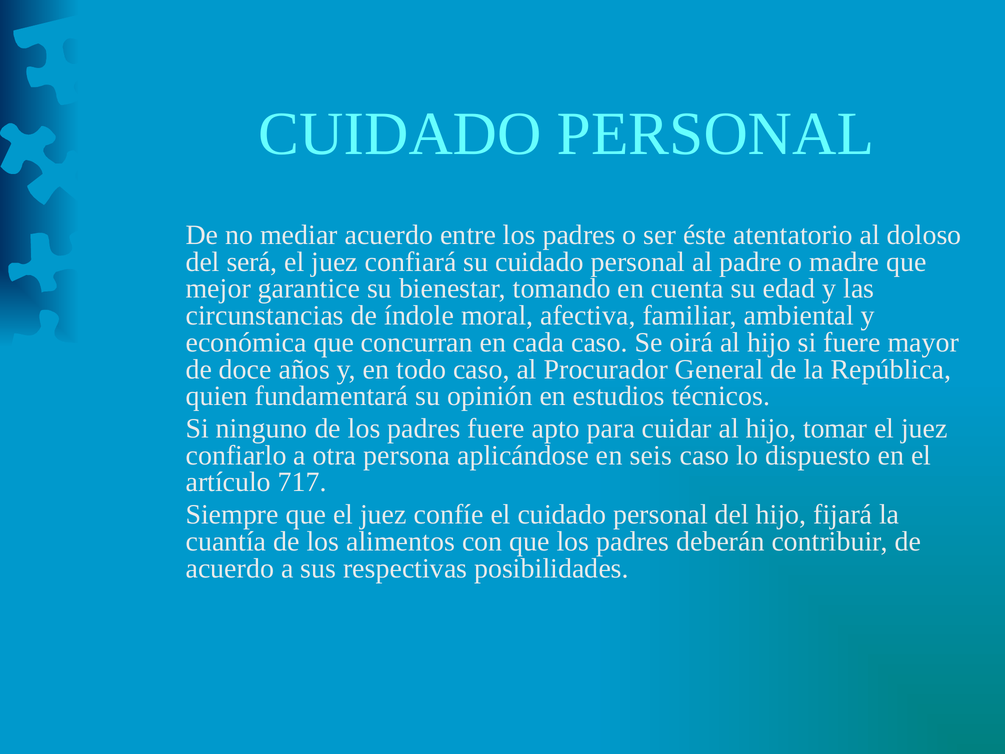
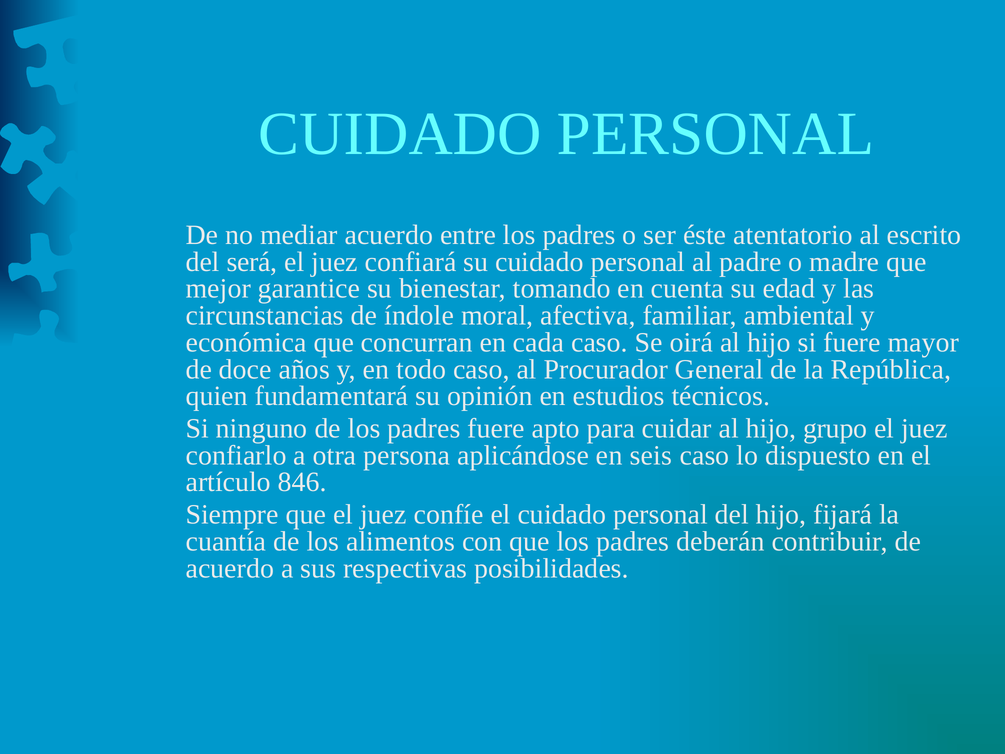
doloso: doloso -> escrito (924, 235)
tomar: tomar -> grupo (835, 428)
717: 717 -> 846 (302, 482)
